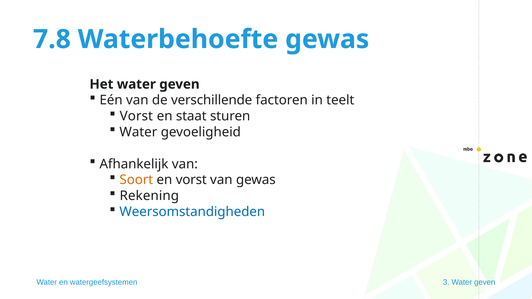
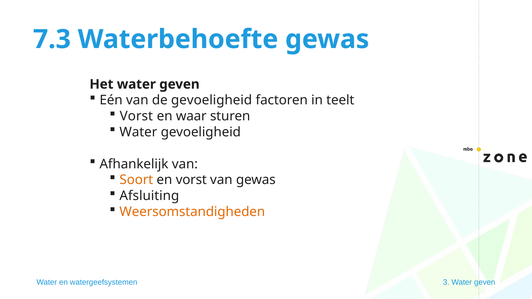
7.8: 7.8 -> 7.3 (52, 39)
de verschillende: verschillende -> gevoeligheid (212, 100)
staat: staat -> waar (191, 116)
Rekening: Rekening -> Afsluiting (149, 196)
Weersomstandigheden colour: blue -> orange (192, 212)
